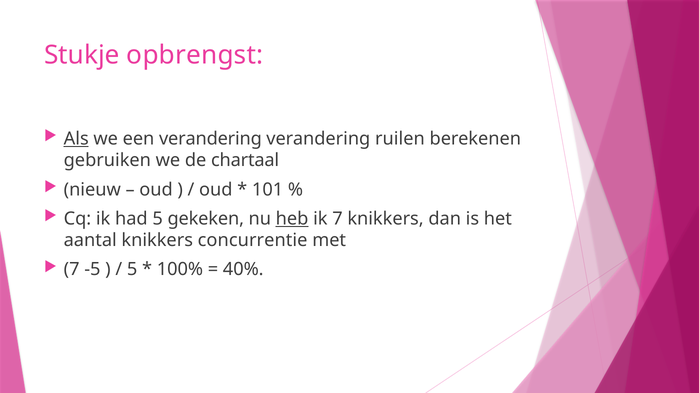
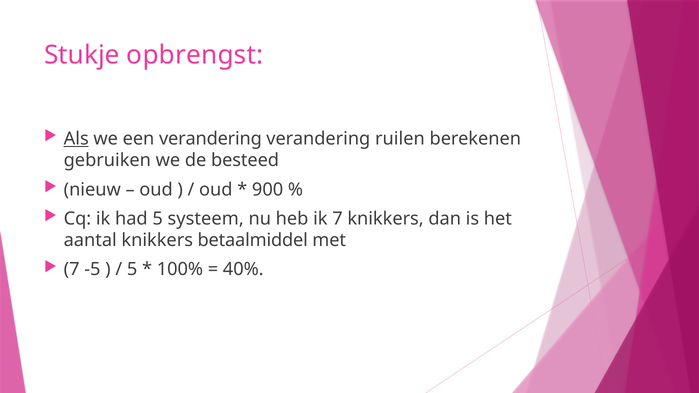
chartaal: chartaal -> besteed (245, 160)
101: 101 -> 900 (268, 190)
gekeken: gekeken -> systeem (206, 219)
heb underline: present -> none (292, 219)
concurrentie: concurrentie -> betaalmiddel (253, 241)
